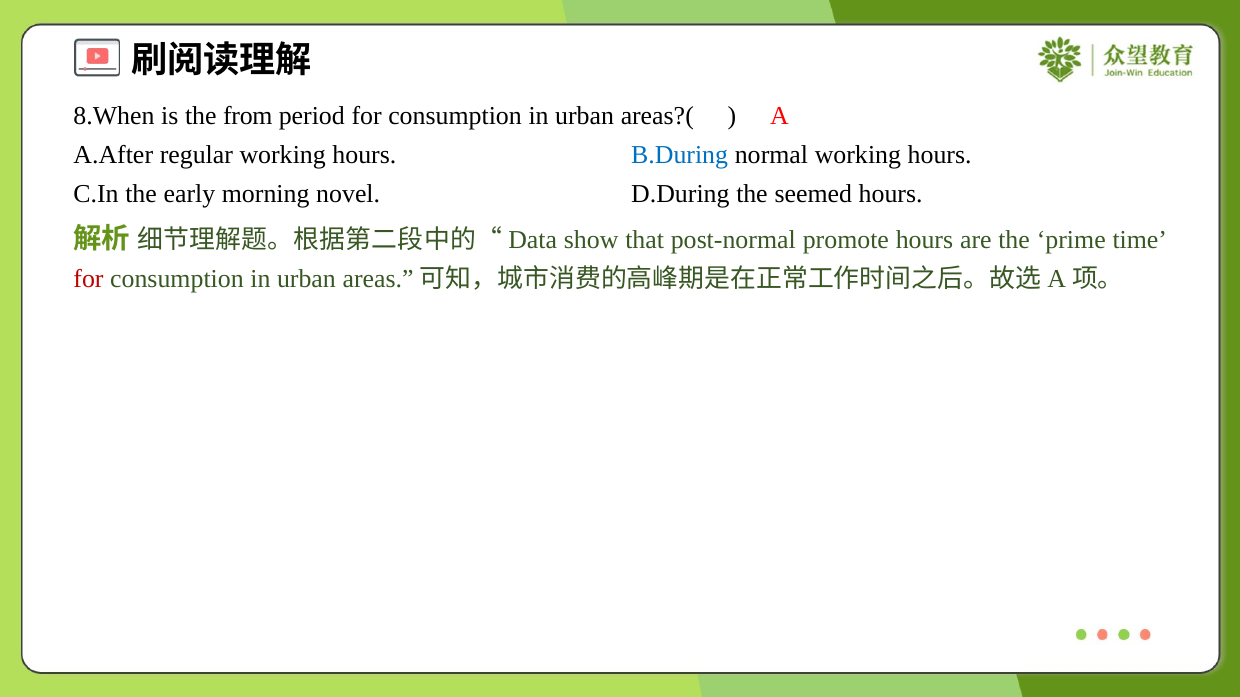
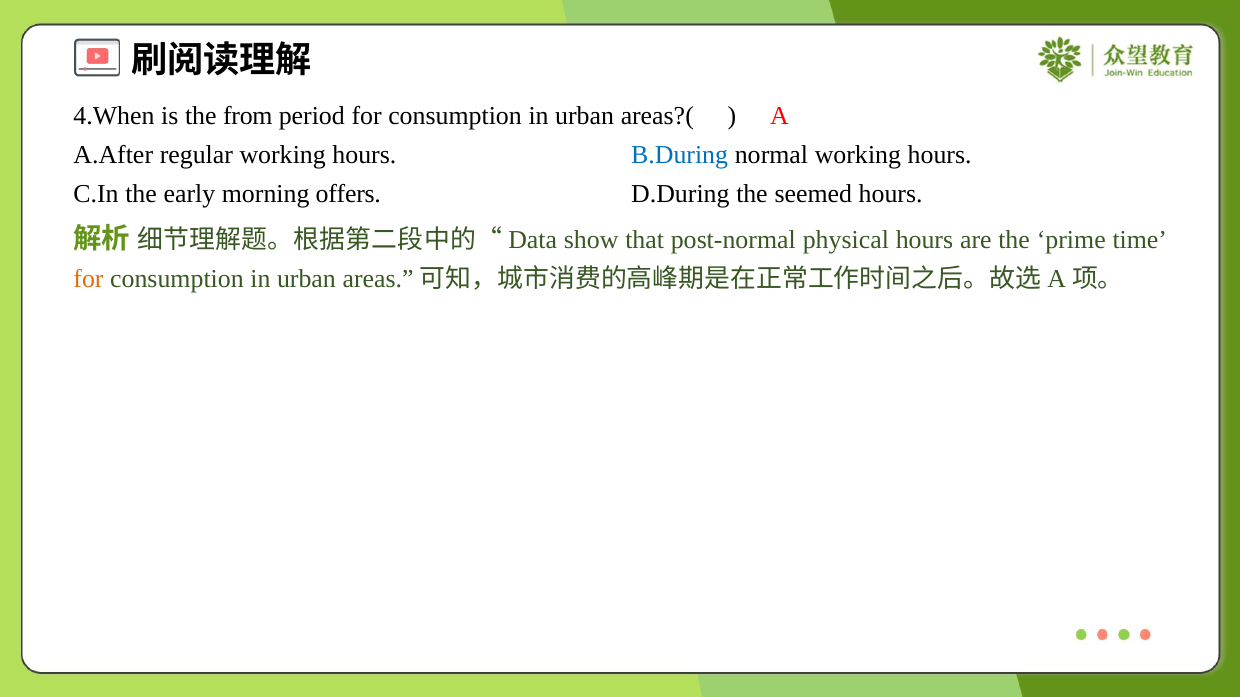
8.When: 8.When -> 4.When (114, 116)
novel: novel -> offers (348, 194)
promote: promote -> physical (846, 240)
for colour: red -> orange (89, 279)
